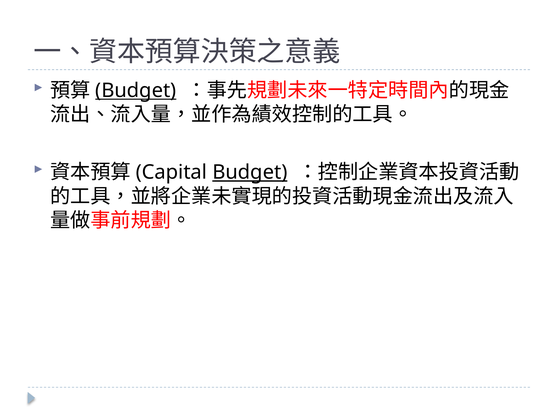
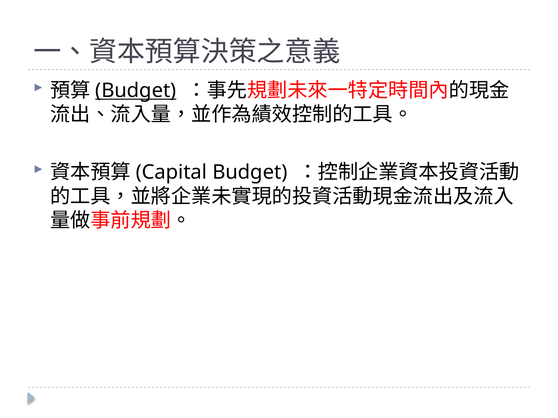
Budget underline: present -> none (250, 172)
